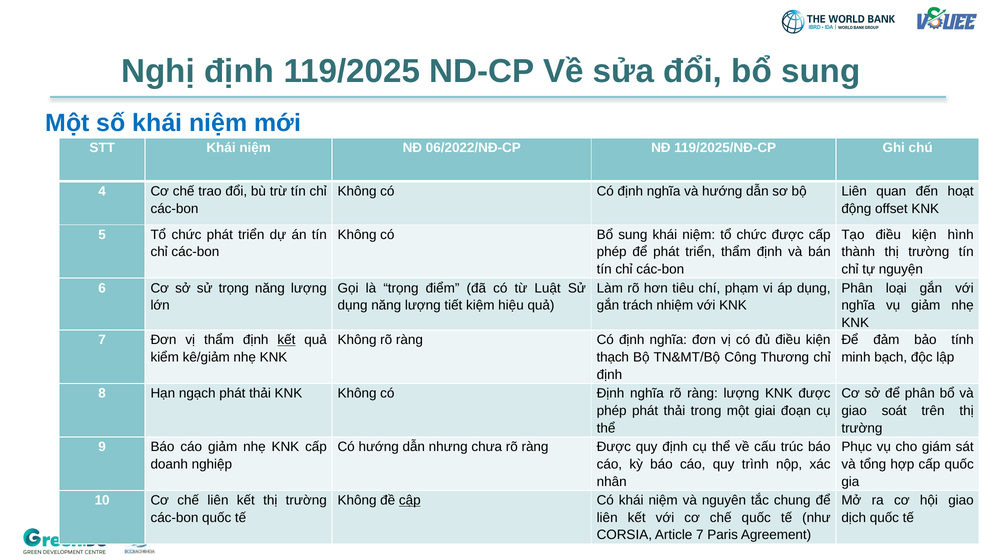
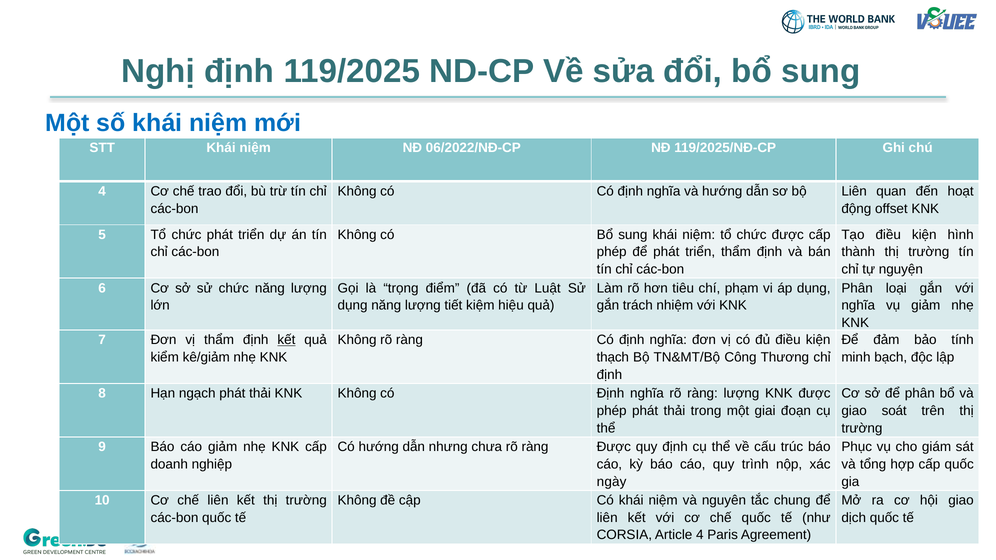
sử trọng: trọng -> chức (234, 288)
nhân: nhân -> ngày (612, 482)
cập underline: present -> none (410, 501)
Article 7: 7 -> 4 (700, 535)
